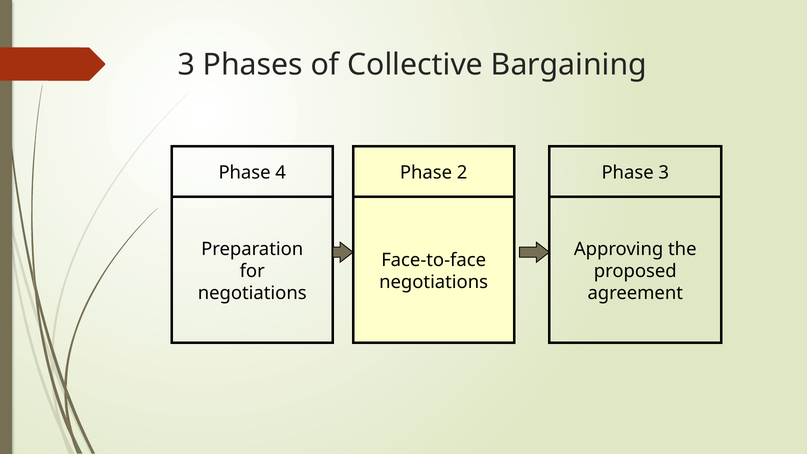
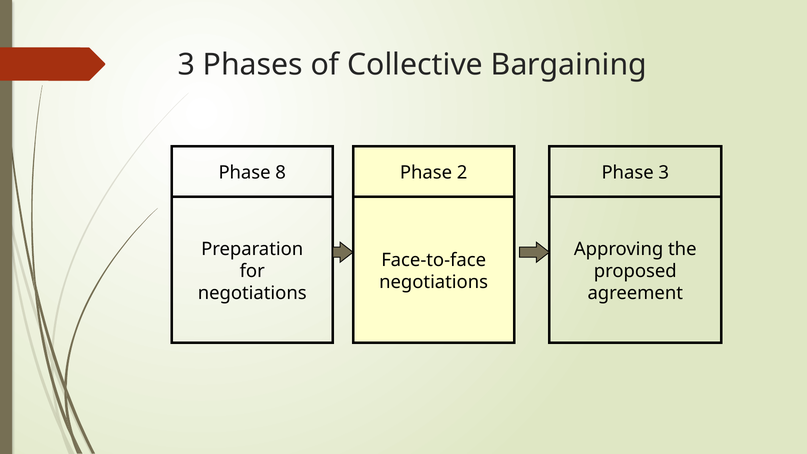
4: 4 -> 8 (281, 173)
